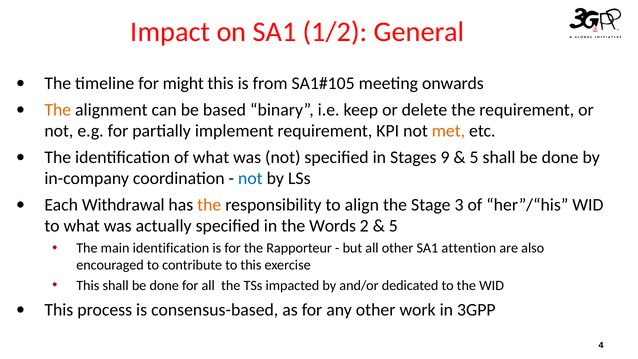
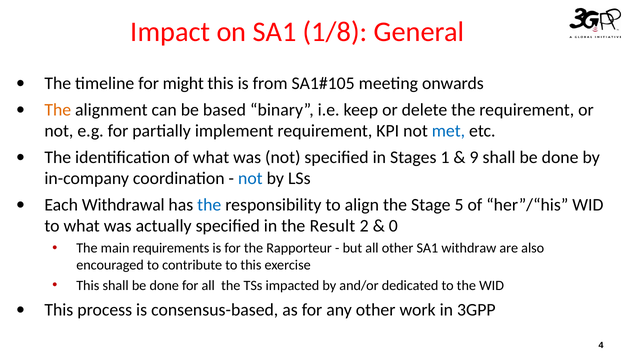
1/2: 1/2 -> 1/8 (335, 32)
met colour: orange -> blue (448, 131)
9: 9 -> 1 (445, 157)
5: 5 -> 9 (474, 157)
the colour: orange -> blue (209, 205)
3: 3 -> 5 (459, 205)
Words: Words -> Result (332, 226)
5: 5 -> 0 (393, 226)
main identification: identification -> requirements (171, 248)
attention: attention -> withdraw (469, 248)
